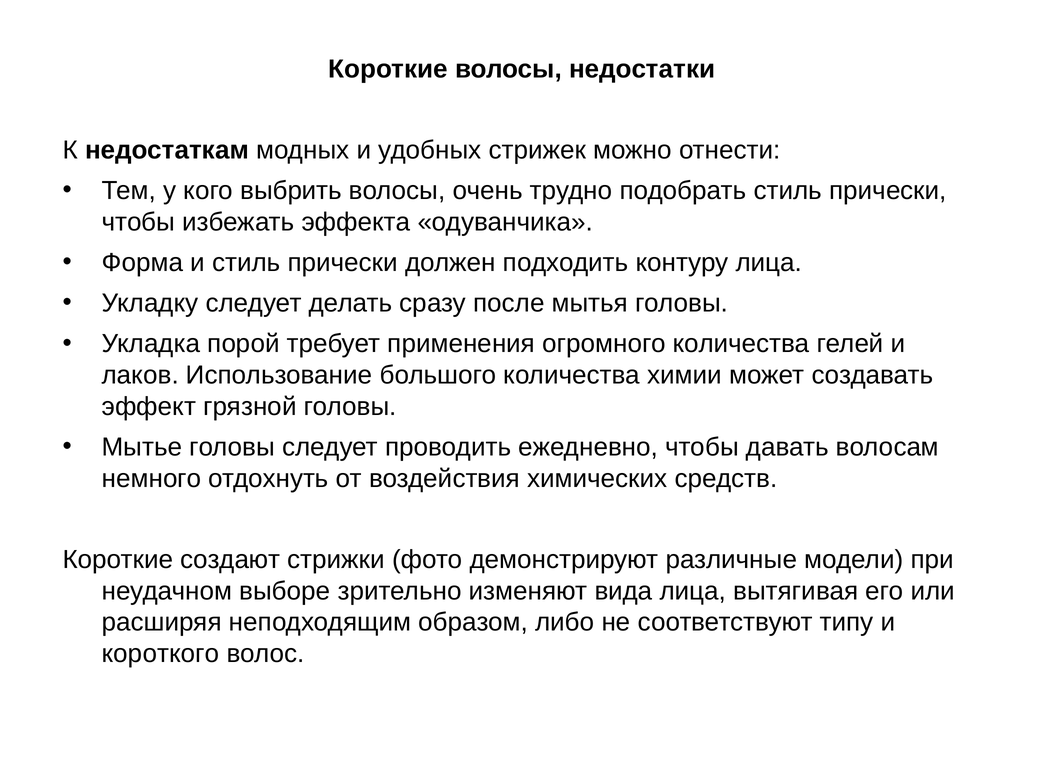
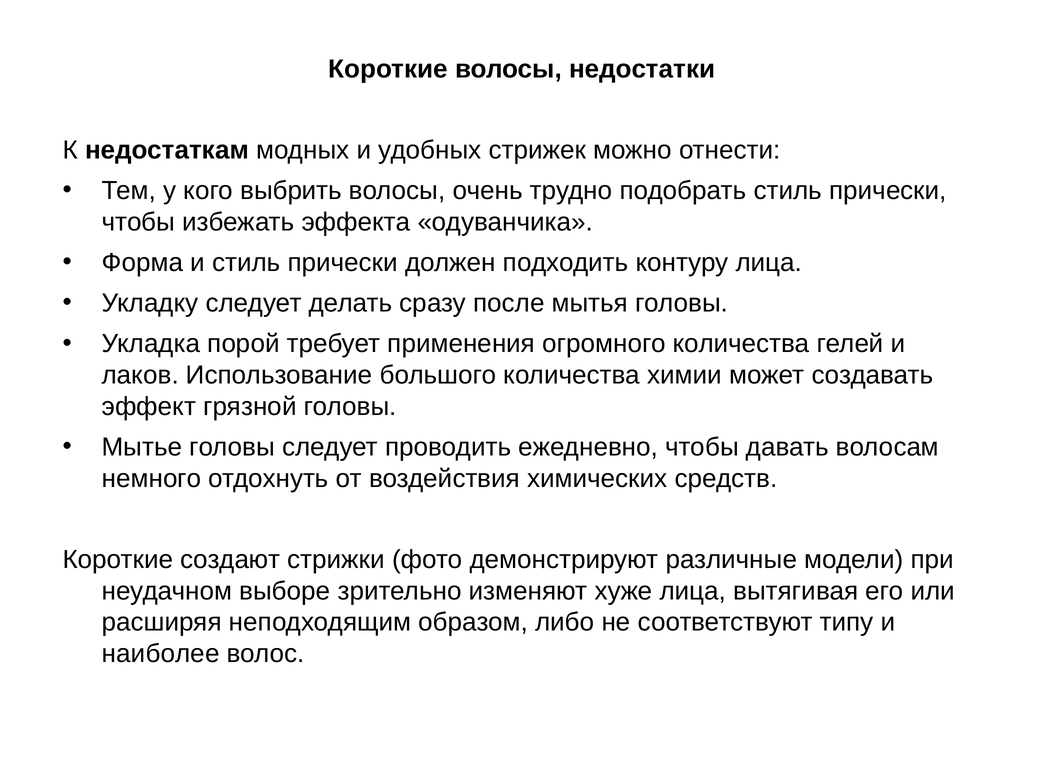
вида: вида -> хуже (623, 591)
короткого: короткого -> наиболее (161, 654)
